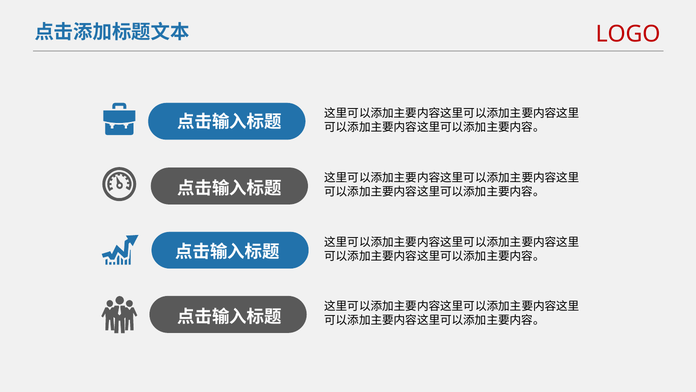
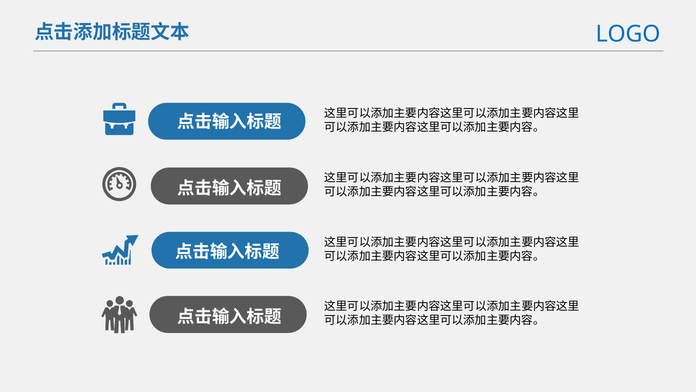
LOGO colour: red -> blue (628, 34)
